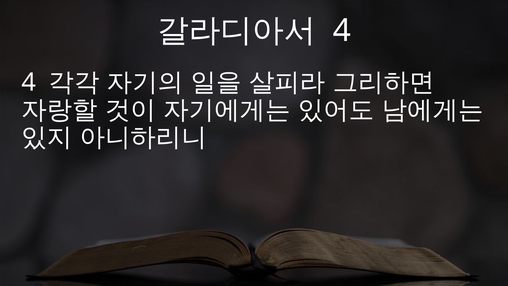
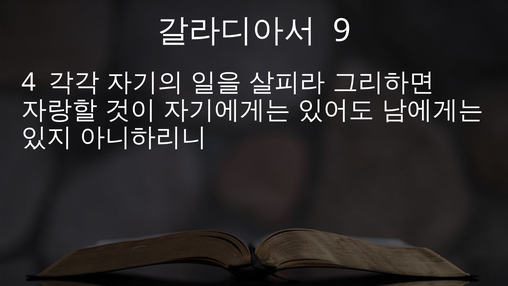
4: 4 -> 9 (342, 31)
